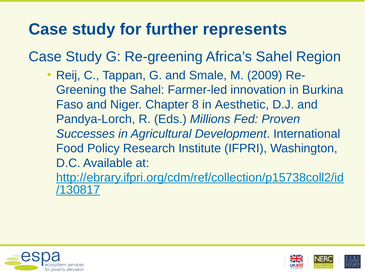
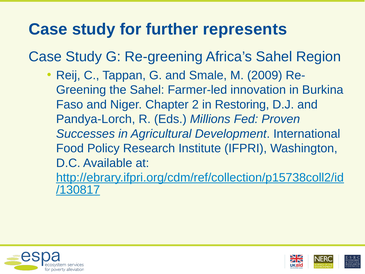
8: 8 -> 2 (195, 104)
Aesthetic: Aesthetic -> Restoring (242, 104)
